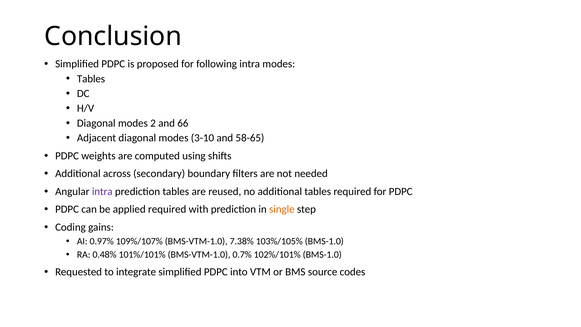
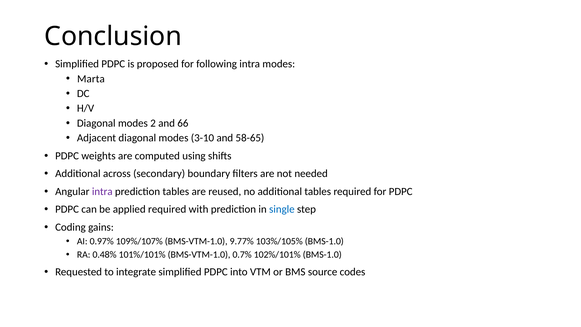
Tables: Tables -> Marta (91, 79)
single colour: orange -> blue (282, 209)
7.38%: 7.38% -> 9.77% (242, 241)
